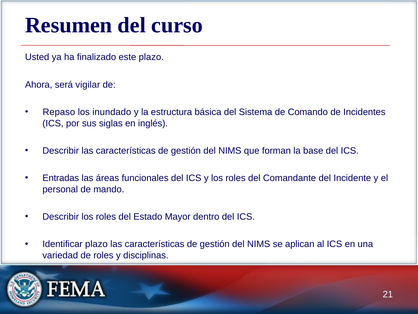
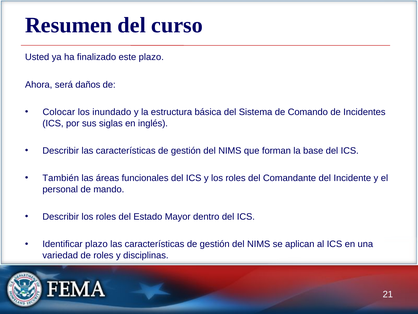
vigilar: vigilar -> daños (88, 85)
Repaso: Repaso -> Colocar (59, 112)
Entradas: Entradas -> También (61, 178)
